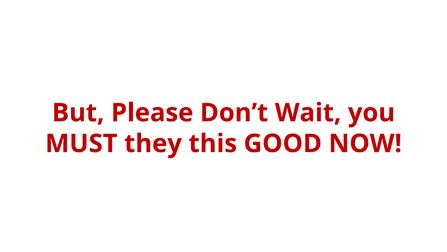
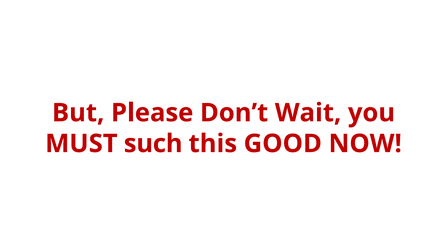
they: they -> such (153, 143)
